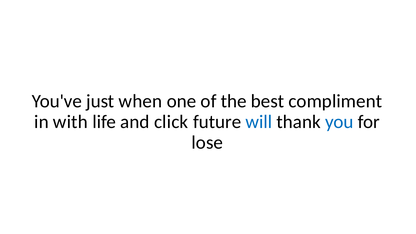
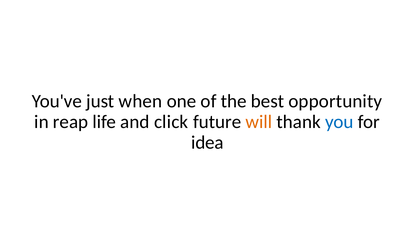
compliment: compliment -> opportunity (335, 101)
with: with -> reap (71, 122)
will colour: blue -> orange (259, 122)
lose: lose -> idea (207, 143)
